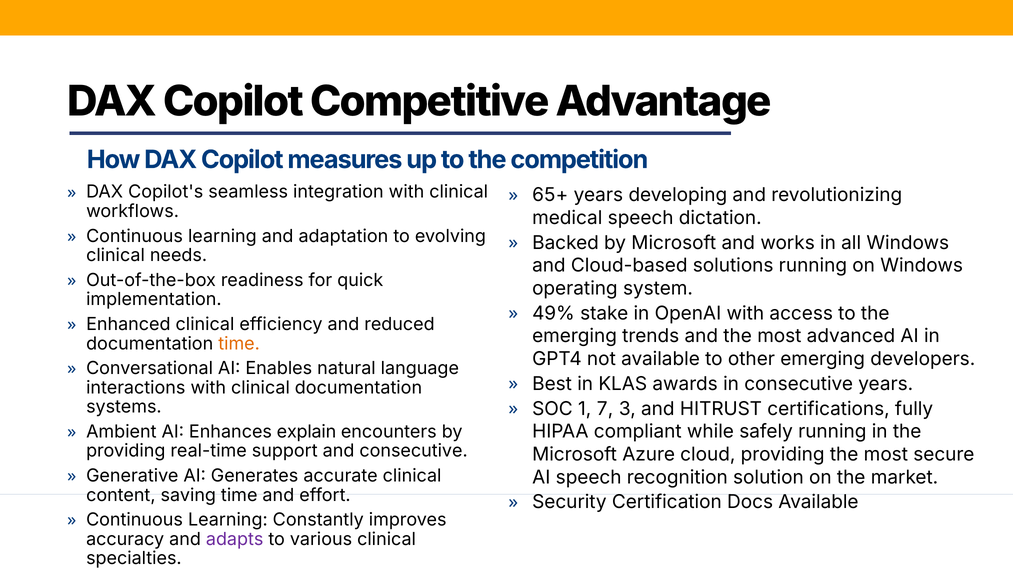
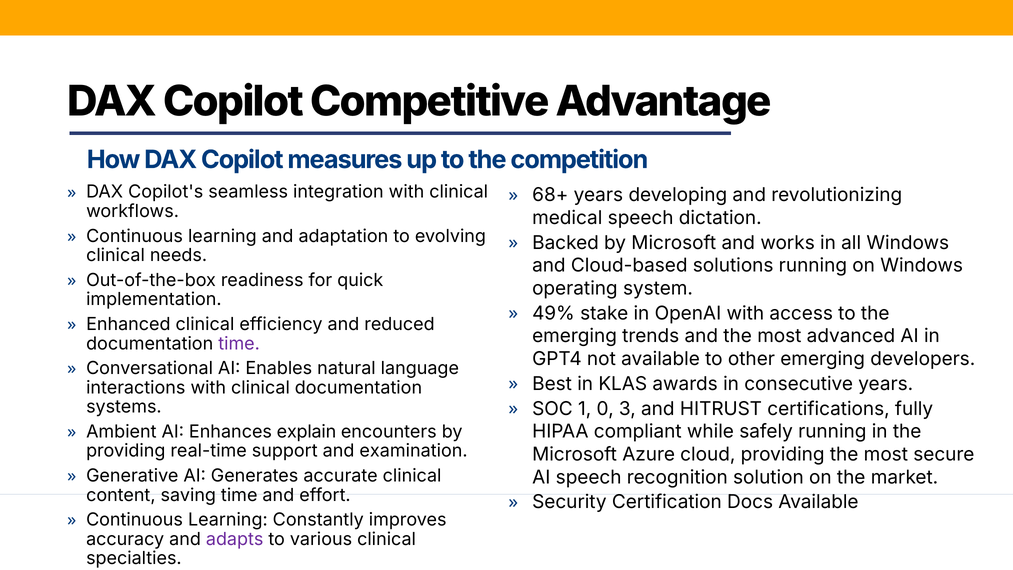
65+: 65+ -> 68+ (550, 195)
time colour: orange -> purple (239, 343)
7: 7 -> 0 (605, 409)
and consecutive: consecutive -> examination (414, 451)
